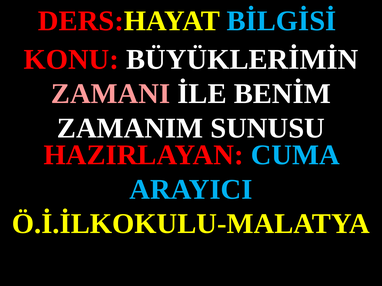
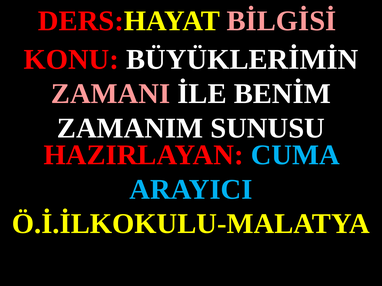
BİLGİSİ colour: light blue -> pink (281, 21)
